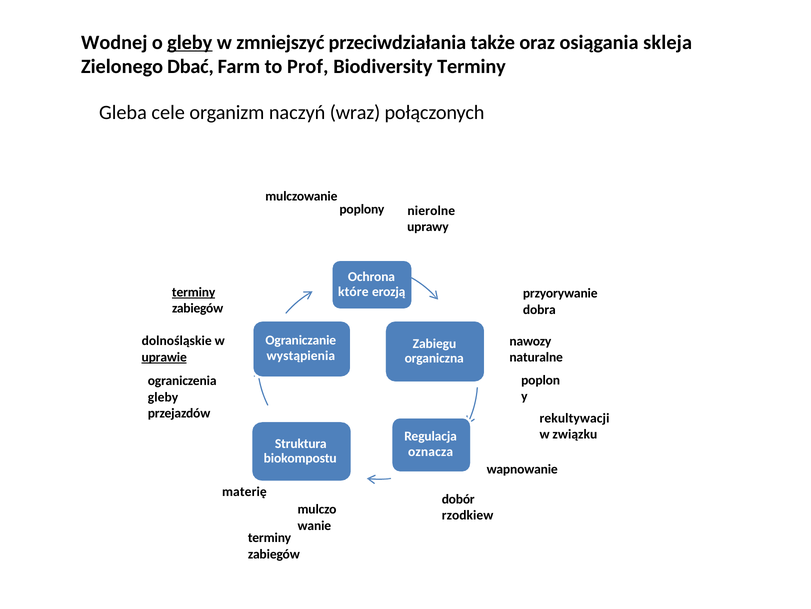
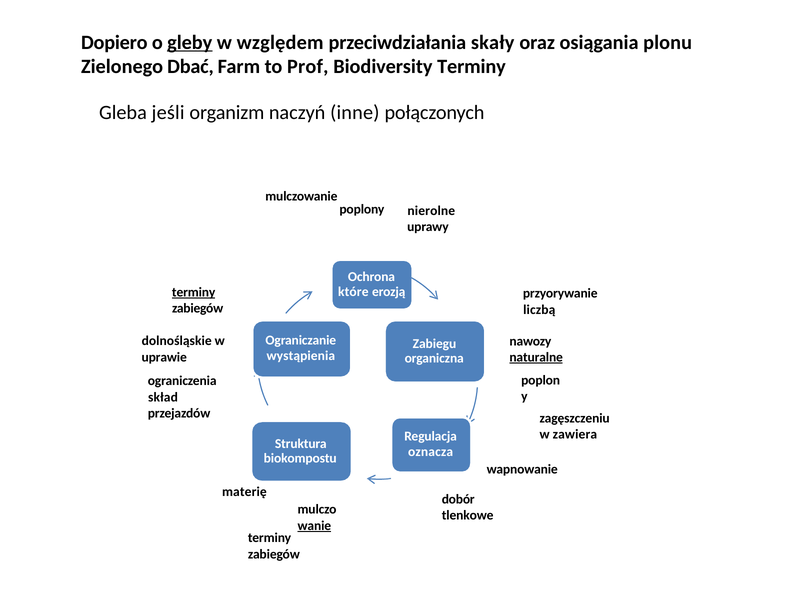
Wodnej: Wodnej -> Dopiero (114, 42)
zmniejszyć: zmniejszyć -> względem (280, 42)
także: także -> skały (493, 42)
skleja: skleja -> plonu (668, 42)
cele: cele -> jeśli (168, 112)
wraz: wraz -> inne (355, 112)
dobra: dobra -> liczbą (539, 309)
uprawie underline: present -> none (164, 357)
naturalne underline: none -> present (536, 357)
gleby: gleby -> skład (163, 397)
rekultywacji: rekultywacji -> zagęszczeniu (575, 418)
związku: związku -> zawiera (575, 434)
rzodkiew: rzodkiew -> tlenkowe (468, 515)
wanie underline: none -> present (314, 525)
